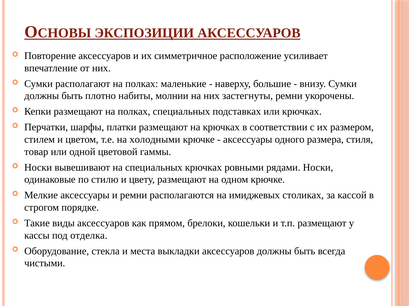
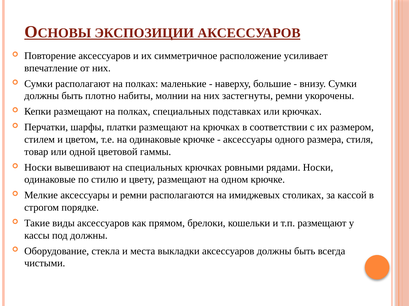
на холодными: холодными -> одинаковые (155, 140)
под отделка: отделка -> должны (89, 236)
